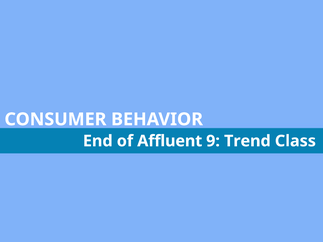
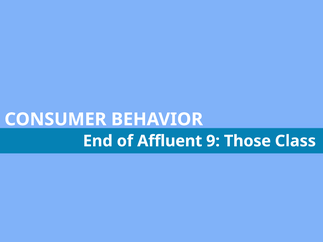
Trend: Trend -> Those (247, 141)
